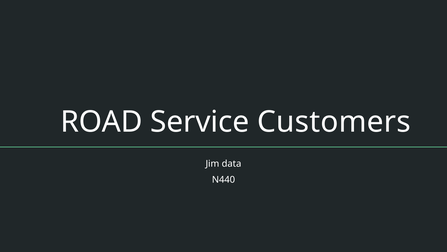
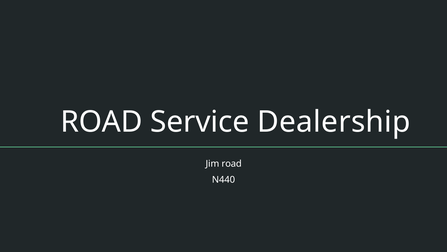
Customers: Customers -> Dealership (334, 122)
Jim data: data -> road (232, 163)
